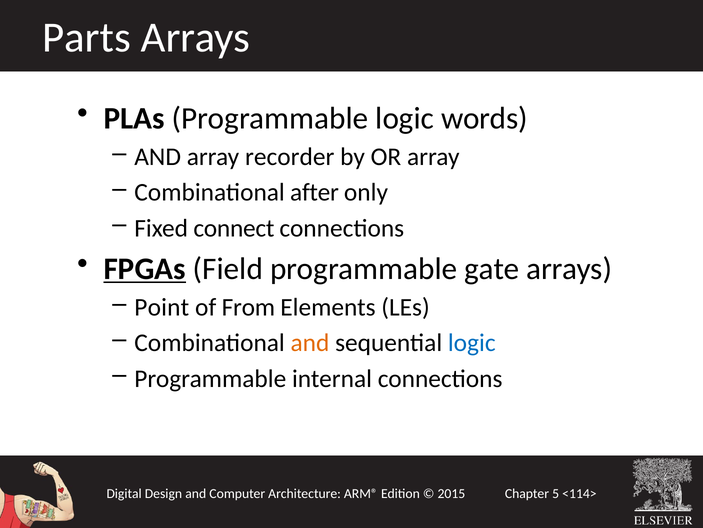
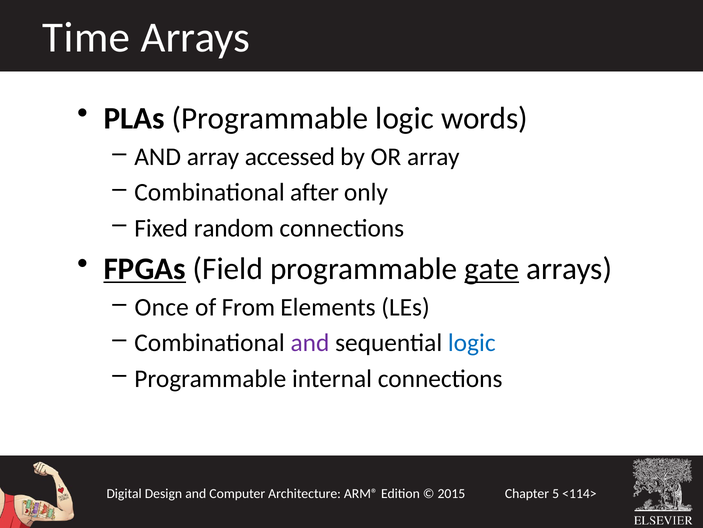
Parts: Parts -> Time (86, 37)
recorder: recorder -> accessed (290, 157)
connect: connect -> random (234, 228)
gate underline: none -> present (492, 268)
Point: Point -> Once (162, 307)
and colour: orange -> purple (310, 343)
